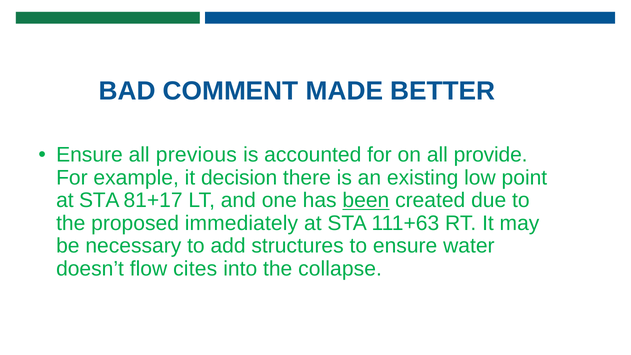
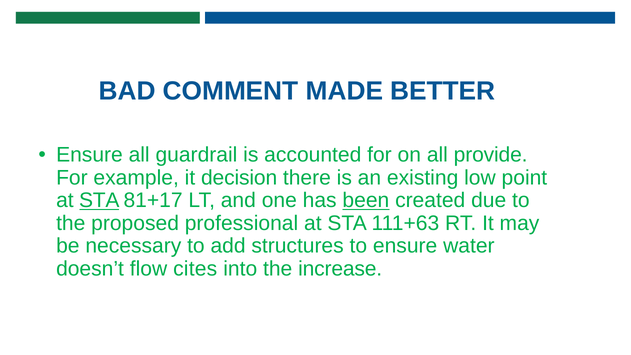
previous: previous -> guardrail (196, 155)
STA underline: none -> present (99, 200)
immediately: immediately -> professional (241, 223)
collapse: collapse -> increase (340, 269)
